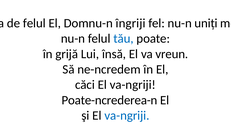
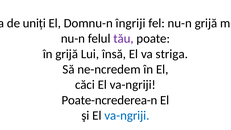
de felul: felul -> uniți (34, 23)
nu-n uniți: uniți -> grijă (206, 23)
tău colour: blue -> purple (124, 39)
vreun: vreun -> striga (172, 54)
